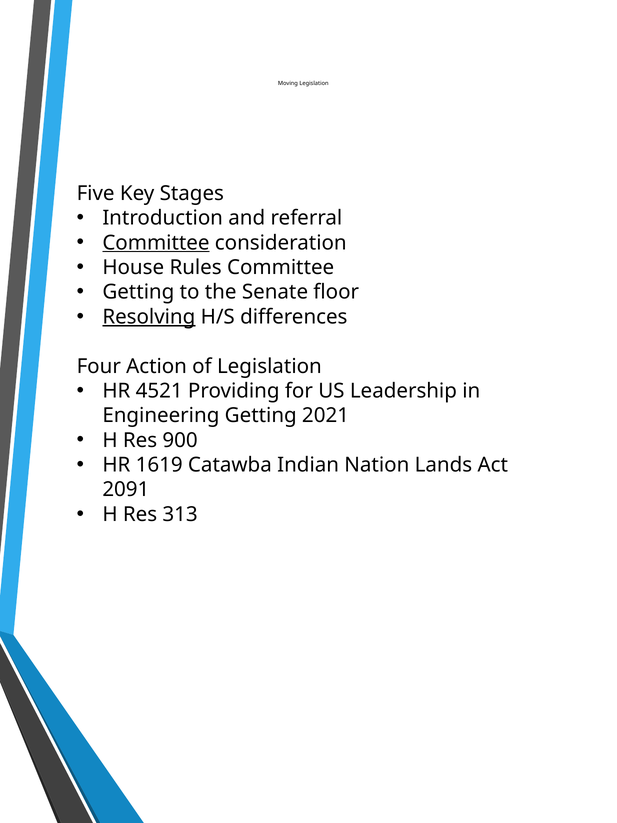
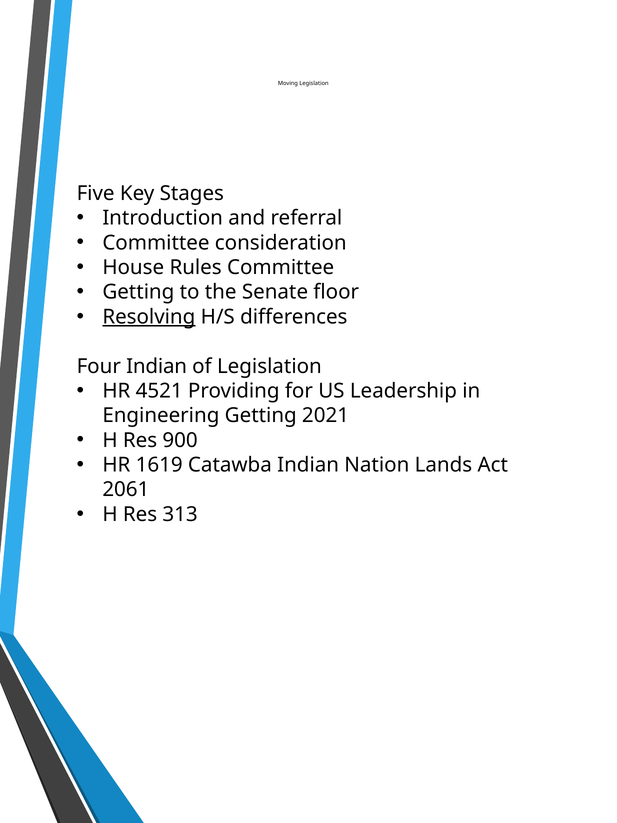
Committee underline: present -> none (156, 243)
Four Action: Action -> Indian (157, 366)
2091: 2091 -> 2061 (126, 489)
